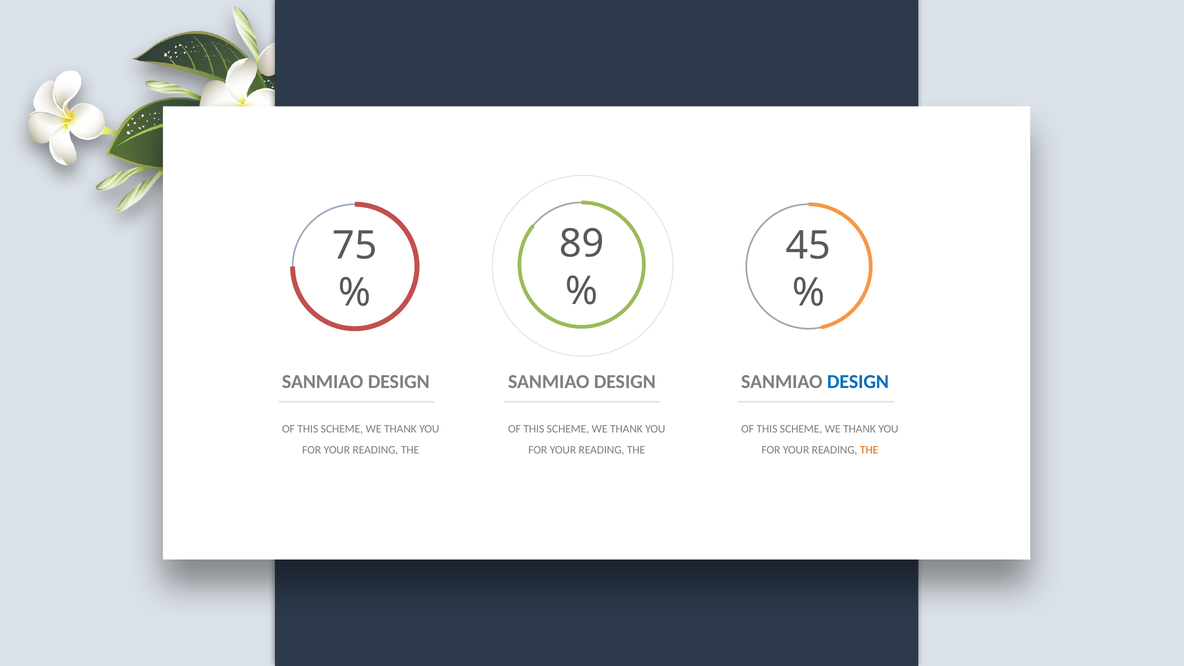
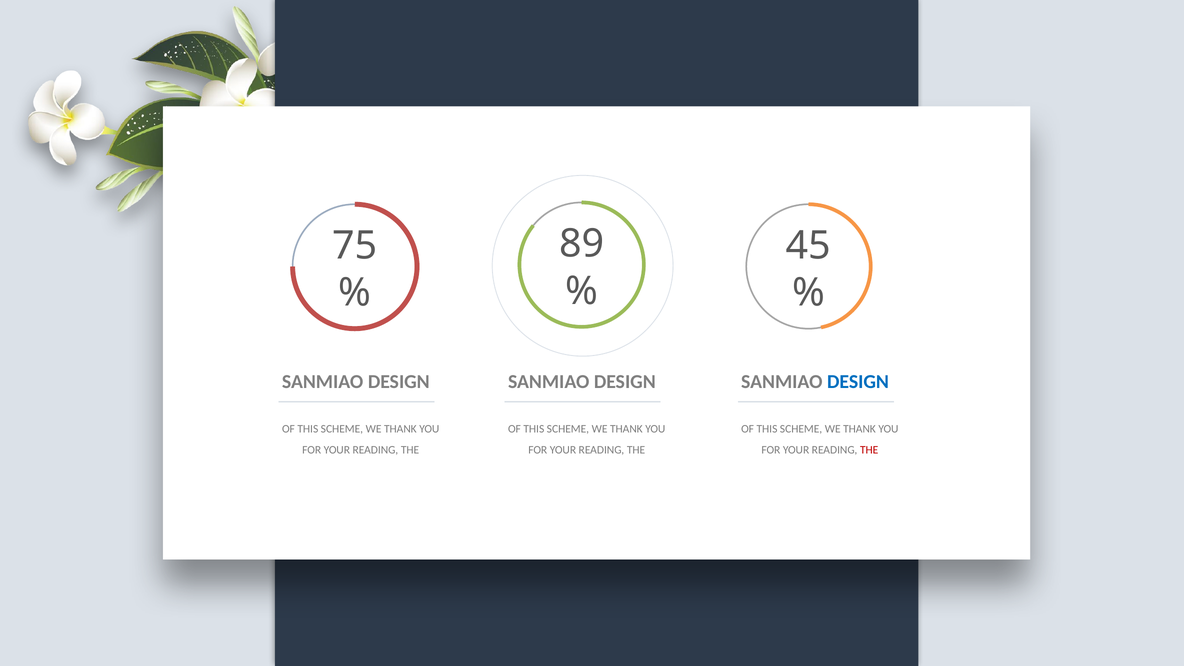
THE colour: orange -> red (869, 450)
